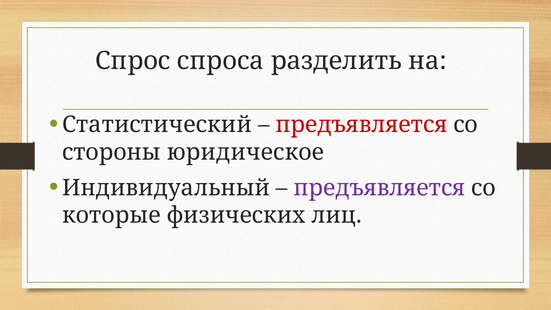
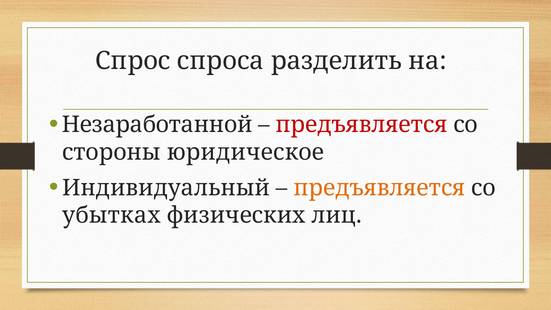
Статистический: Статистический -> Незаработанной (157, 125)
предъявляется colour: purple -> orange (379, 188)
которые: которые -> убытках (111, 215)
